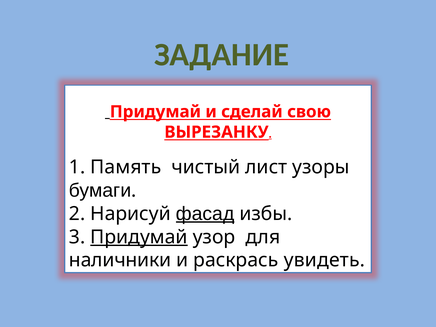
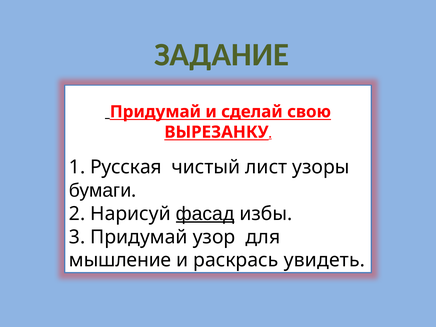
Память: Память -> Русская (126, 167)
Придумай underline: present -> none (139, 237)
наличники: наличники -> мышление (120, 260)
